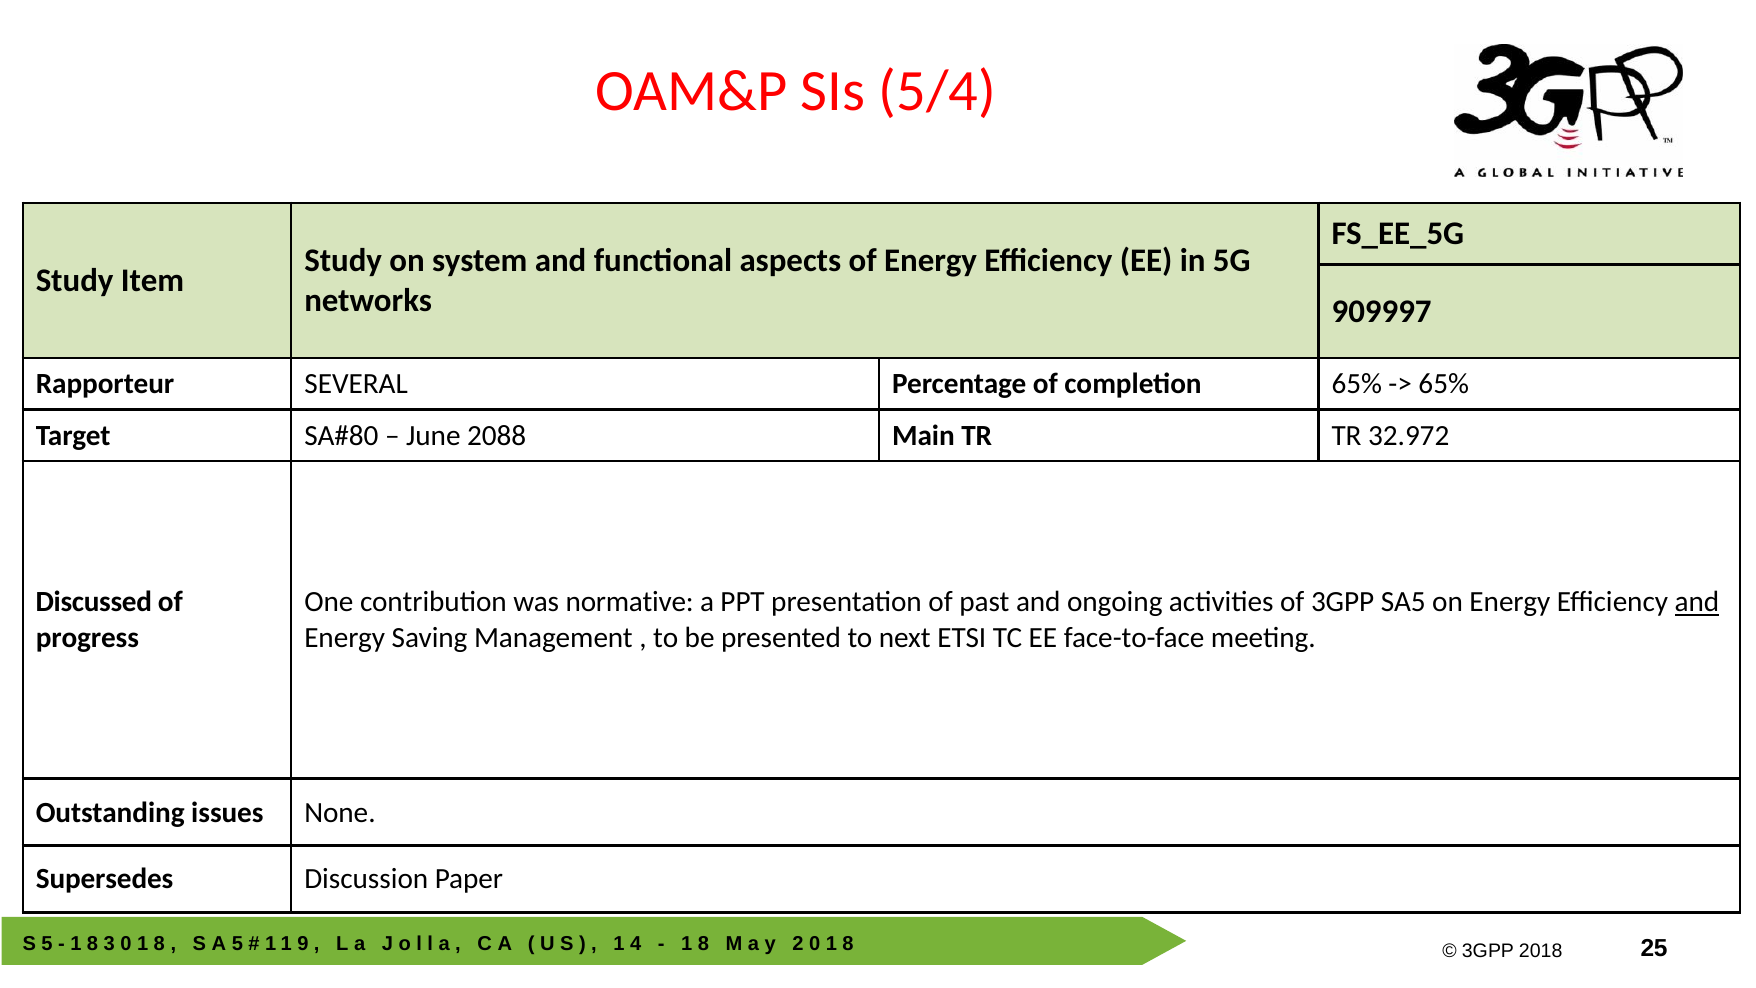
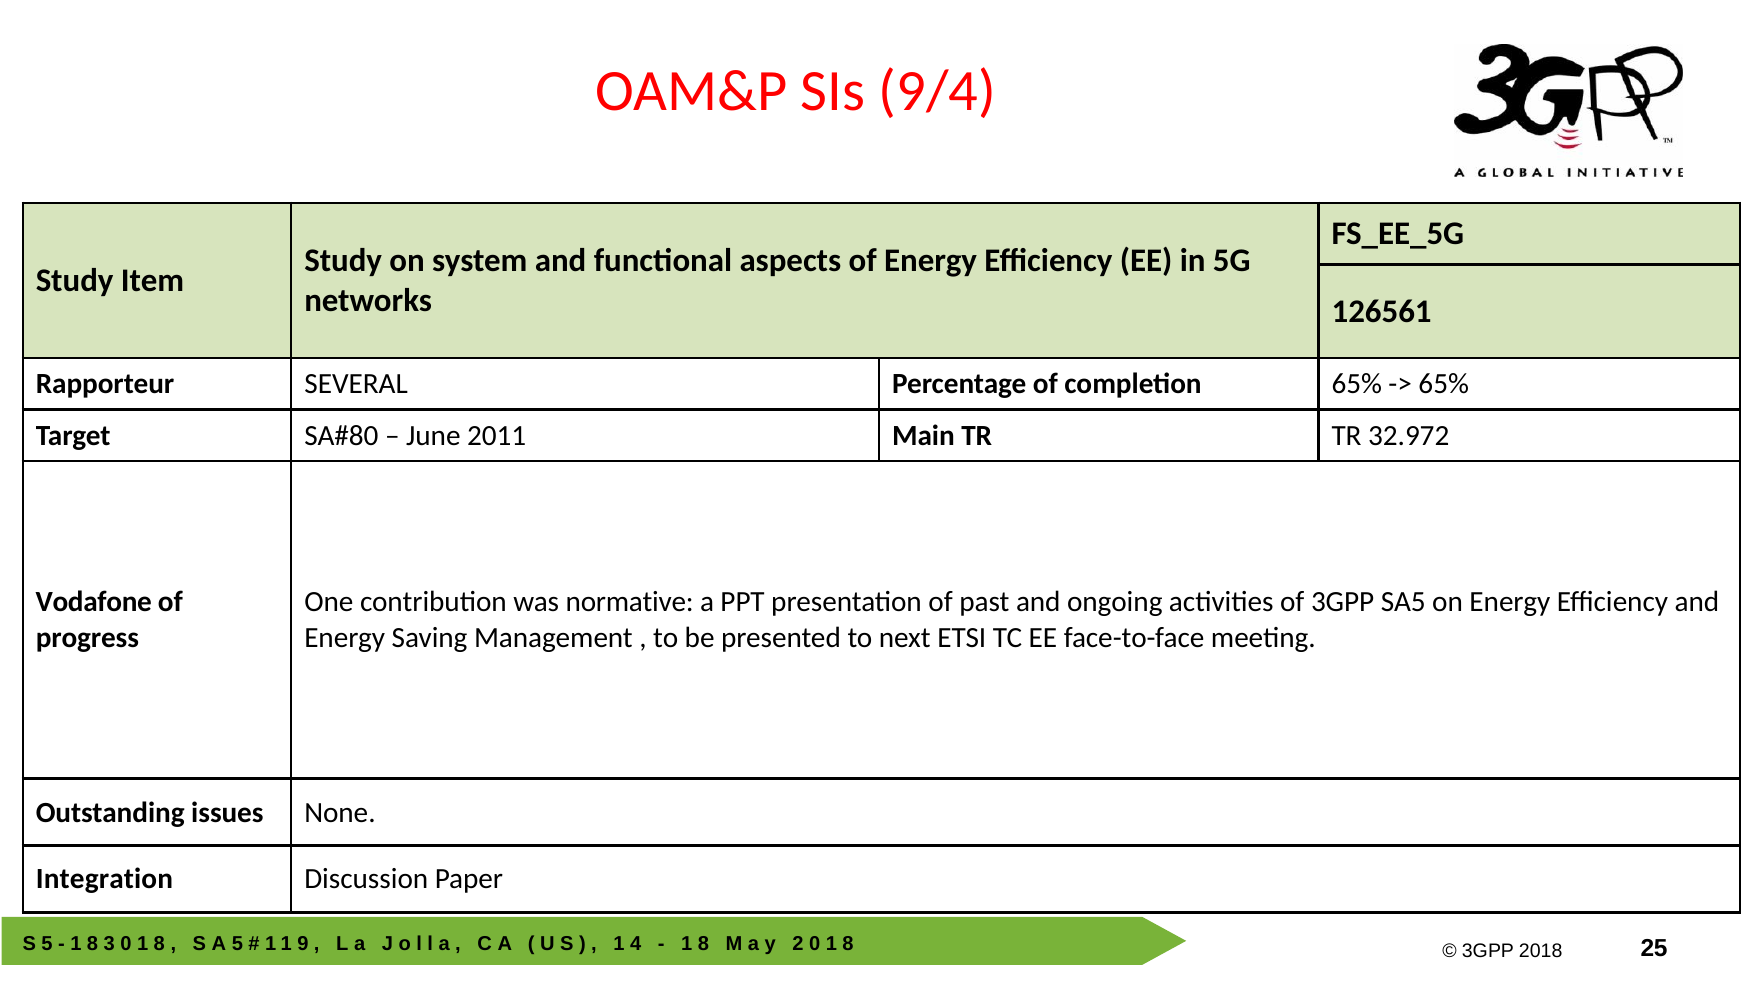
5/4: 5/4 -> 9/4 (938, 91)
909997: 909997 -> 126561 (1382, 312)
2088: 2088 -> 2011 (497, 436)
Discussed: Discussed -> Vodafone (94, 602)
and underline: present -> none (1697, 602)
Supersedes: Supersedes -> Integration (104, 879)
